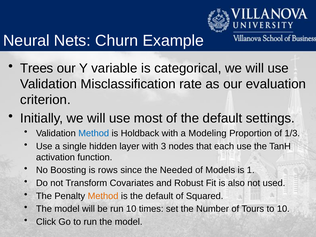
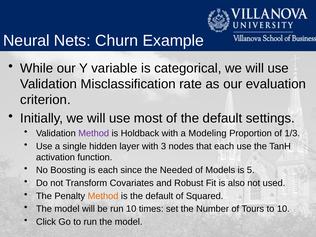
Trees: Trees -> While (37, 68)
Method colour: blue -> purple (94, 133)
is rows: rows -> each (108, 170)
1: 1 -> 5 (251, 170)
